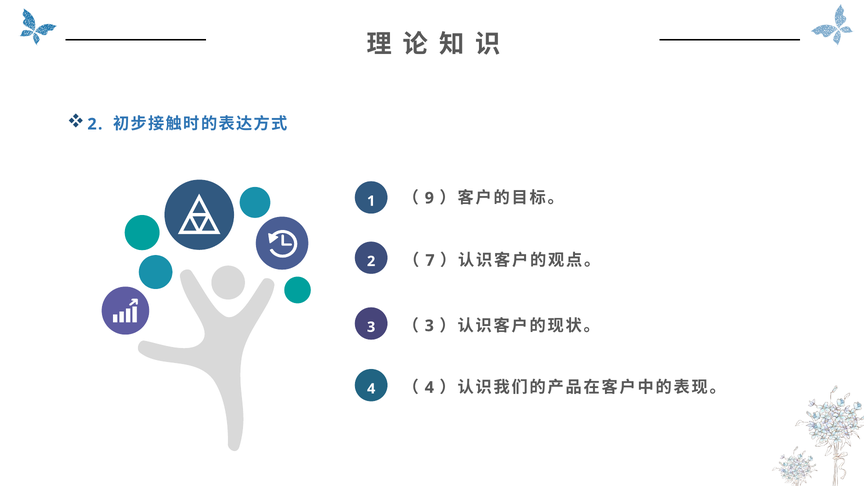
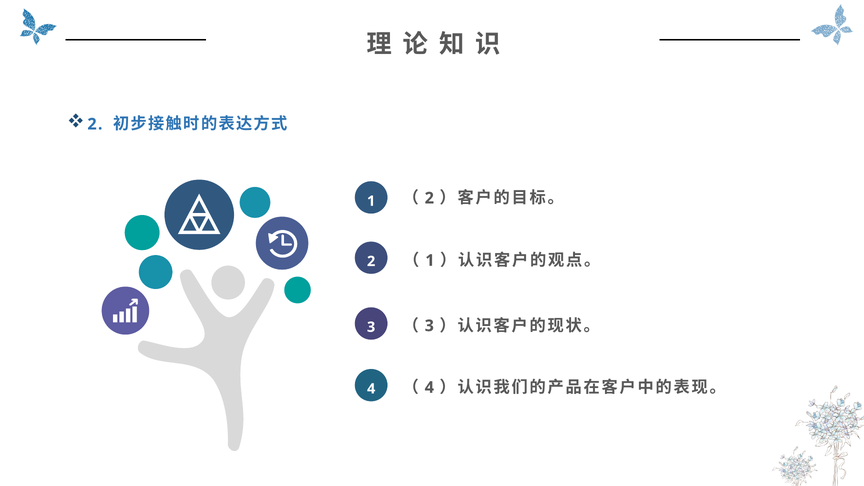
9: 9 -> 2 (429, 198)
7: 7 -> 1 (430, 260)
